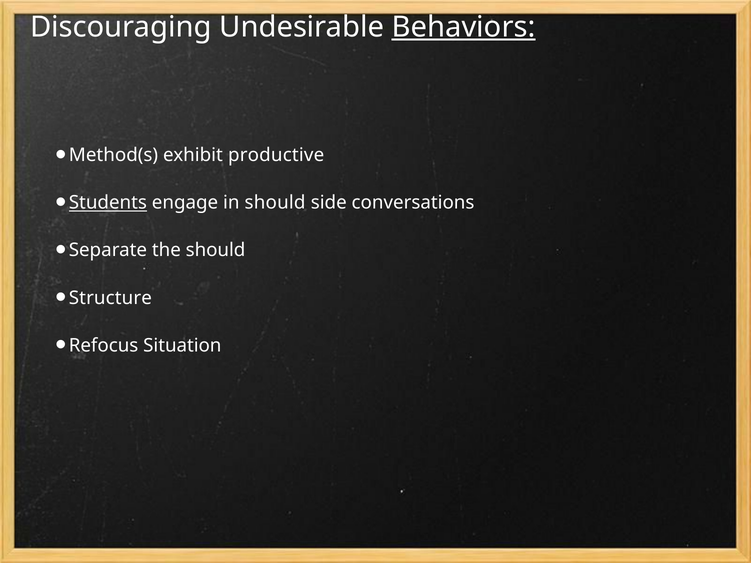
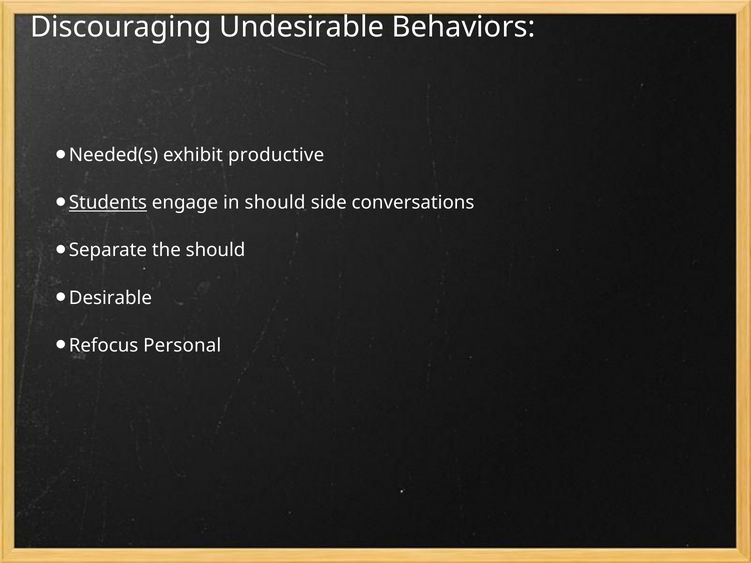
Behaviors underline: present -> none (464, 27)
Method(s: Method(s -> Needed(s (113, 155)
Structure: Structure -> Desirable (110, 298)
Situation: Situation -> Personal (182, 346)
